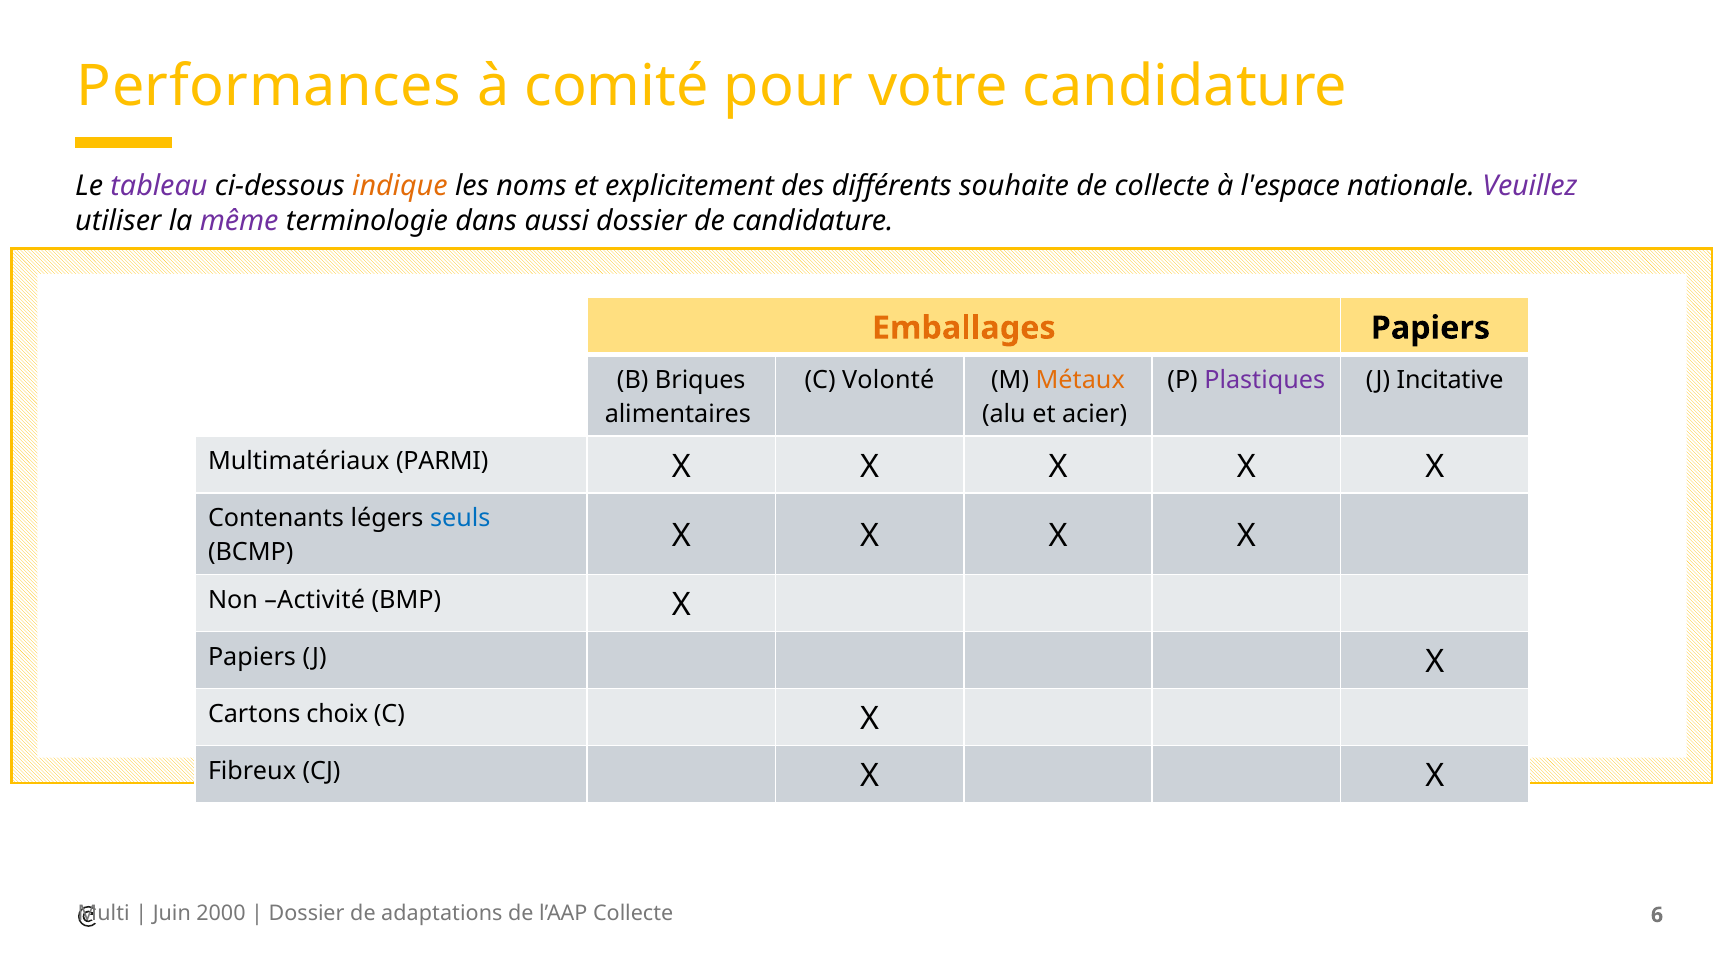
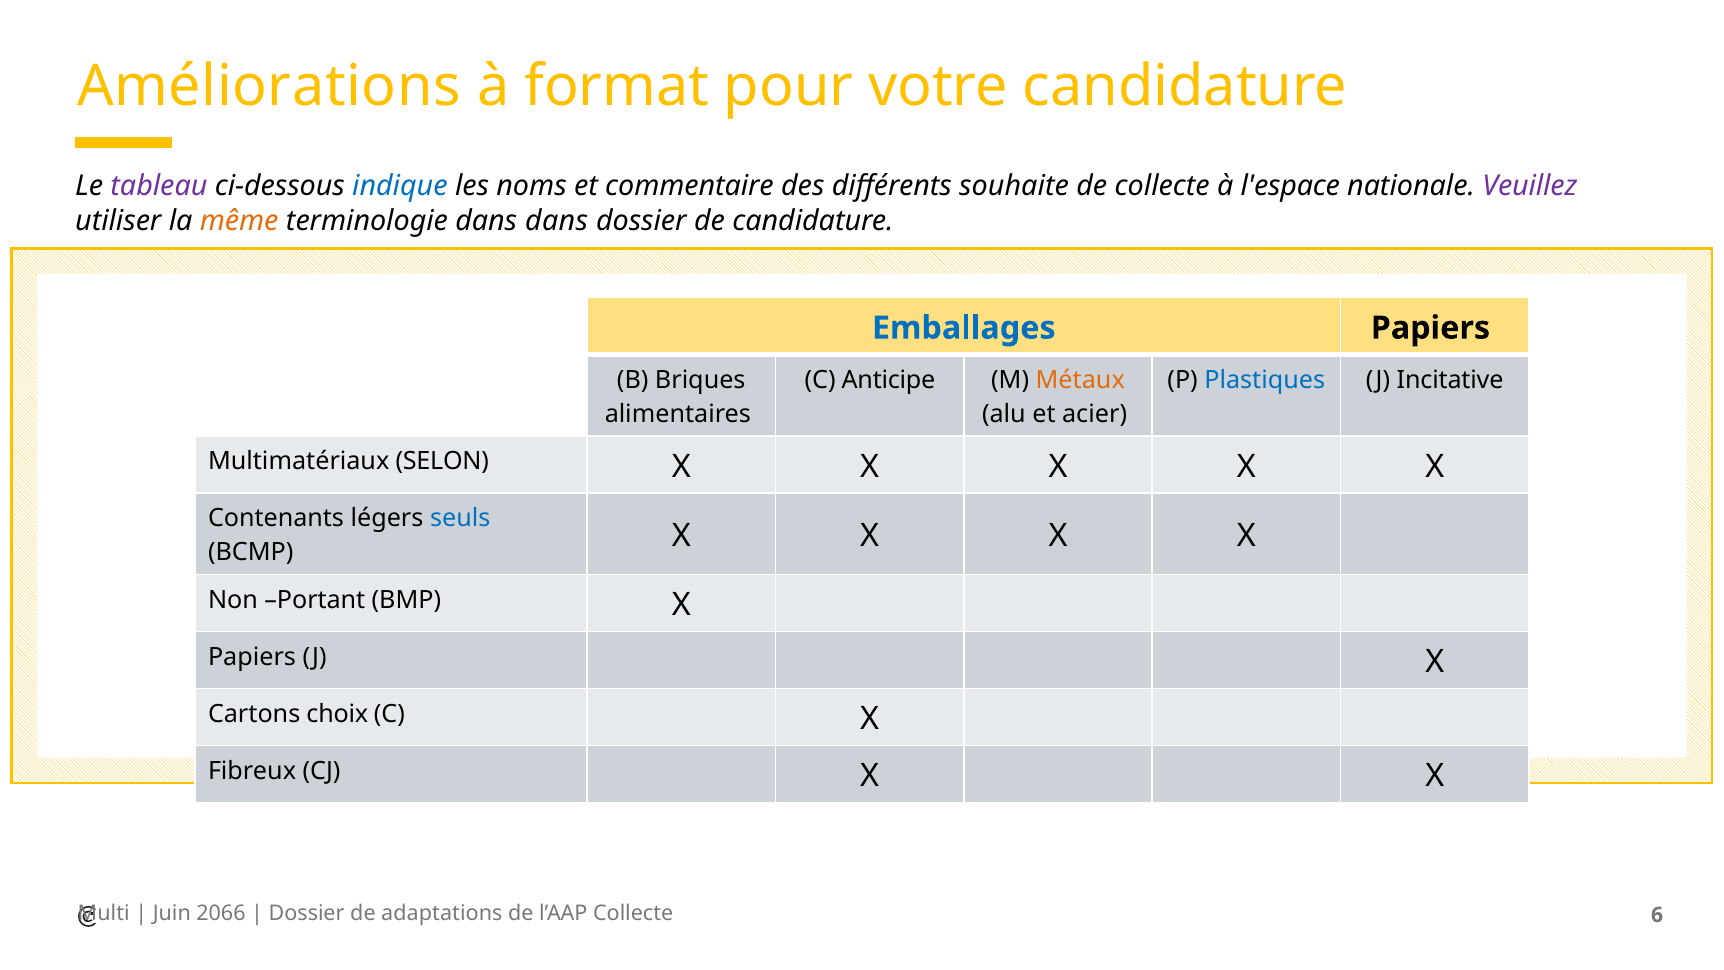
Performances: Performances -> Améliorations (269, 87)
comité: comité -> format (617, 87)
indique colour: orange -> blue (400, 186)
explicitement: explicitement -> commentaire (690, 186)
même colour: purple -> orange (239, 221)
dans aussi: aussi -> dans (557, 221)
Emballages colour: orange -> blue (964, 328)
Volonté: Volonté -> Anticipe (888, 380)
Plastiques colour: purple -> blue (1265, 380)
PARMI: PARMI -> SELON (442, 461)
Activité: Activité -> Portant (315, 600)
2000: 2000 -> 2066 (221, 914)
